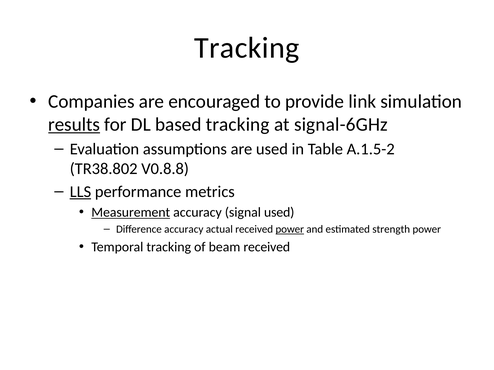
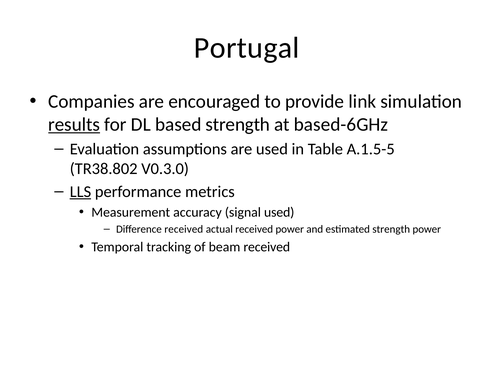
Tracking: Tracking -> Portugal (247, 48)
based tracking: tracking -> strength (238, 125)
signal-6GHz: signal-6GHz -> based-6GHz (341, 125)
A.1.5-2: A.1.5-2 -> A.1.5-5 (371, 149)
V0.8.8: V0.8.8 -> V0.3.0 (165, 169)
Measurement underline: present -> none (131, 213)
Difference accuracy: accuracy -> received (184, 230)
power underline: present -> none (290, 230)
